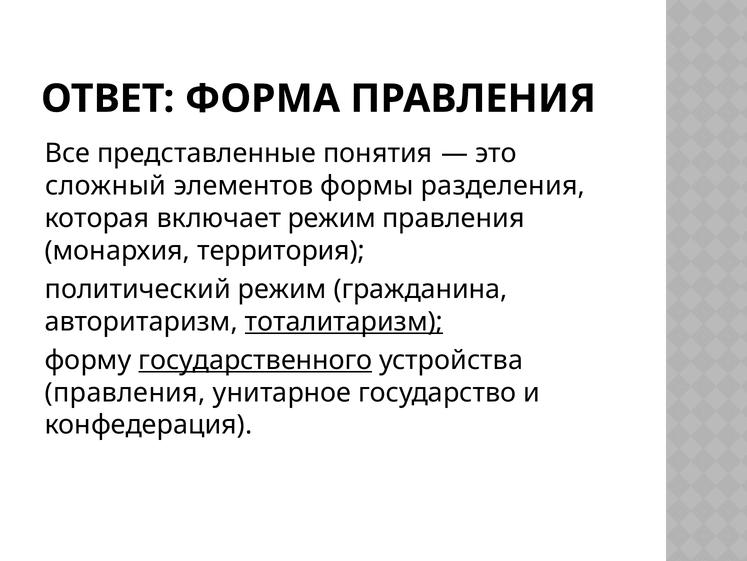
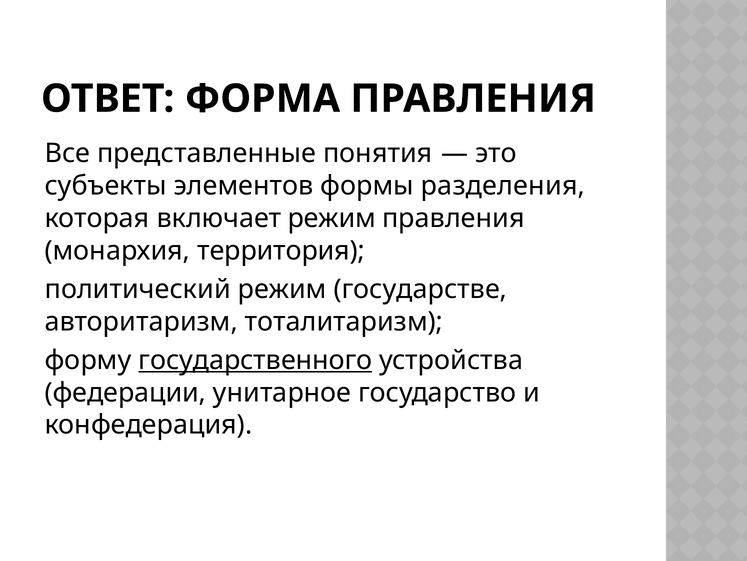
сложный: сложный -> субъекты (106, 186)
гражданина: гражданина -> государстве (420, 289)
тоталитаризм underline: present -> none (344, 321)
правления: правления -> федерации (125, 392)
